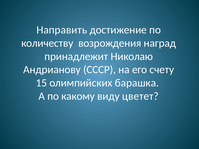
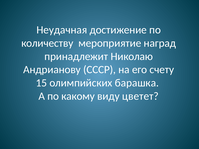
Направить: Направить -> Неудачная (62, 30)
возрождения: возрождения -> мероприятие (110, 43)
